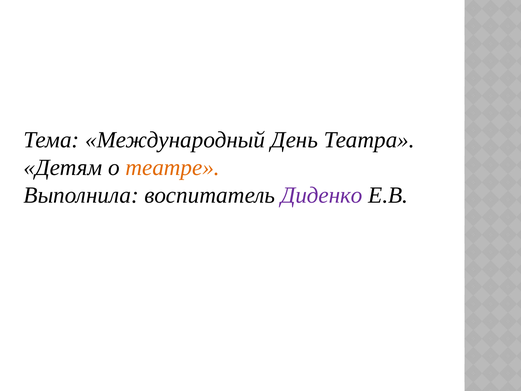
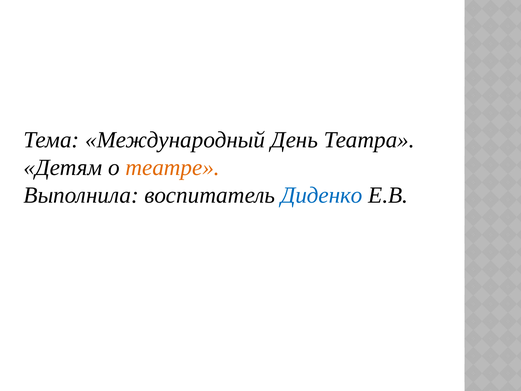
Диденко colour: purple -> blue (322, 195)
